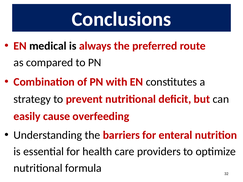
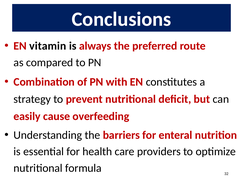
medical: medical -> vitamin (48, 46)
